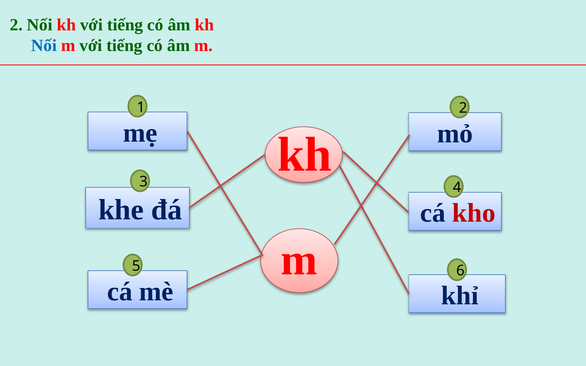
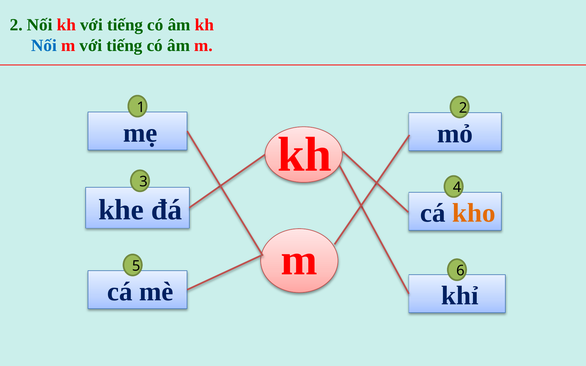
kho colour: red -> orange (474, 213)
